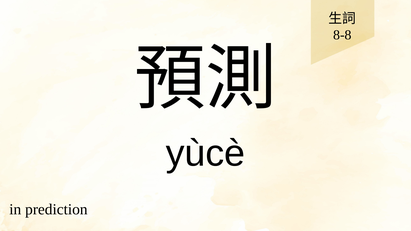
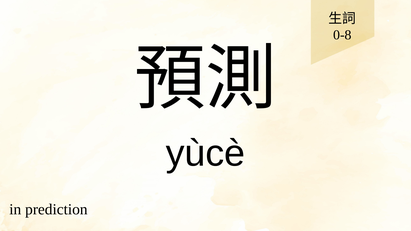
8-8: 8-8 -> 0-8 (342, 35)
